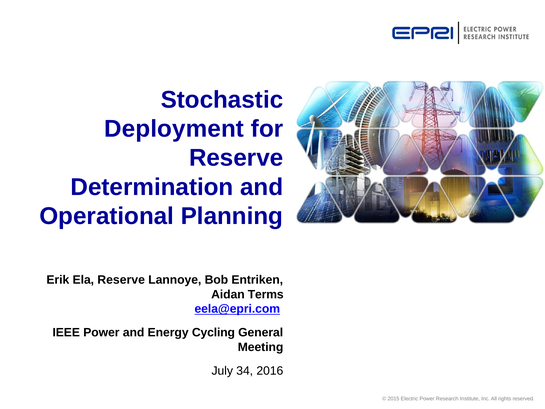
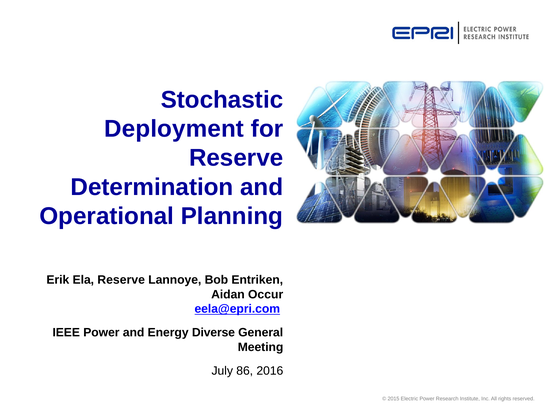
Terms: Terms -> Occur (266, 294)
Cycling: Cycling -> Diverse (213, 332)
34: 34 -> 86 (245, 370)
